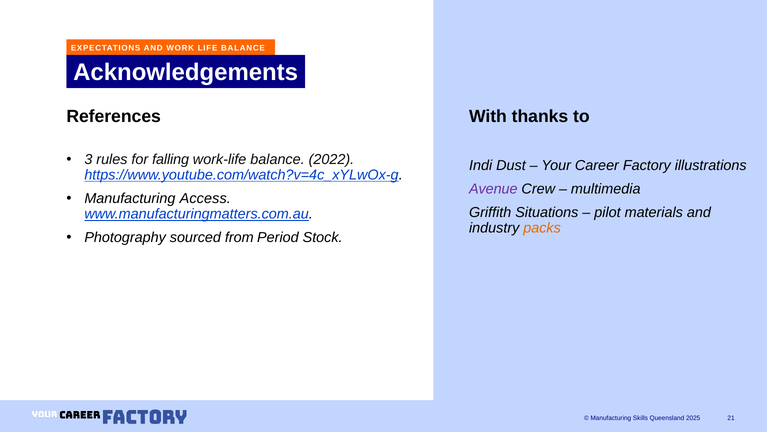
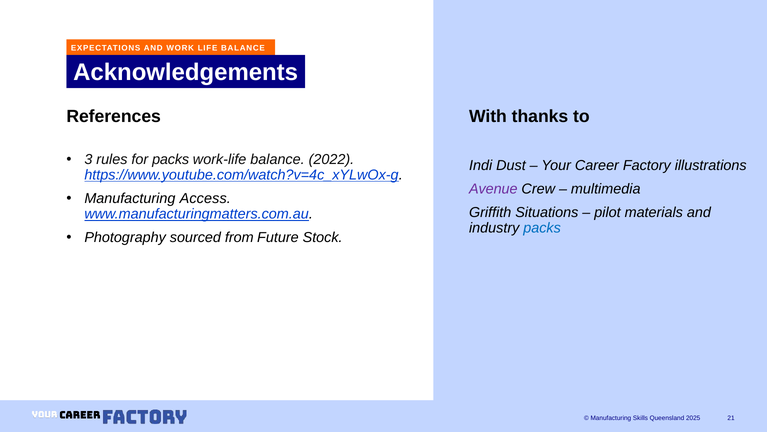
for falling: falling -> packs (171, 159)
packs colour: orange -> blue (542, 228)
Period: Period -> Future (278, 237)
